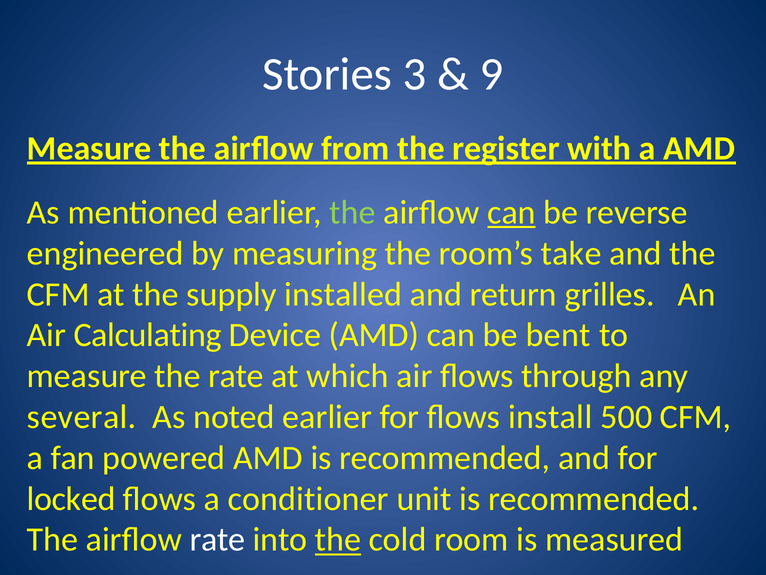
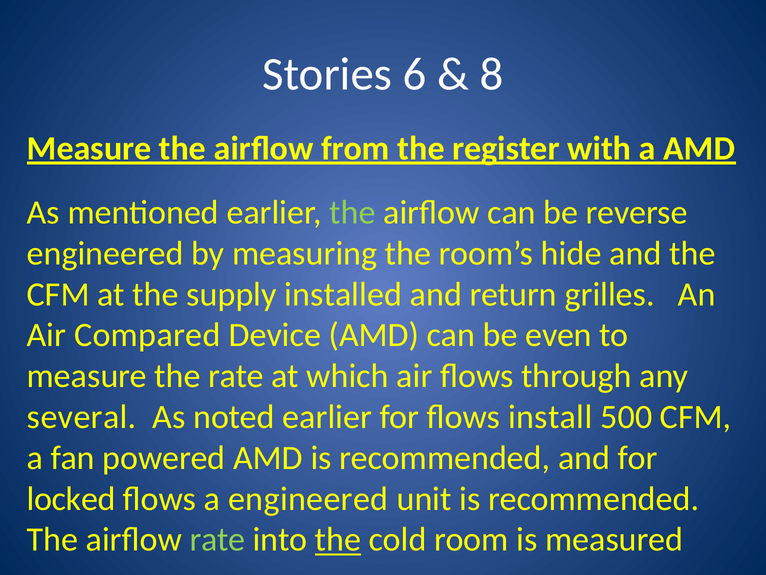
3: 3 -> 6 (415, 74)
9: 9 -> 8 (491, 74)
can underline: present -> none (511, 212)
take: take -> hide (571, 253)
Calculating: Calculating -> Compared (147, 335)
bent: bent -> even (559, 335)
a conditioner: conditioner -> engineered (308, 498)
rate colour: white -> light green (218, 539)
